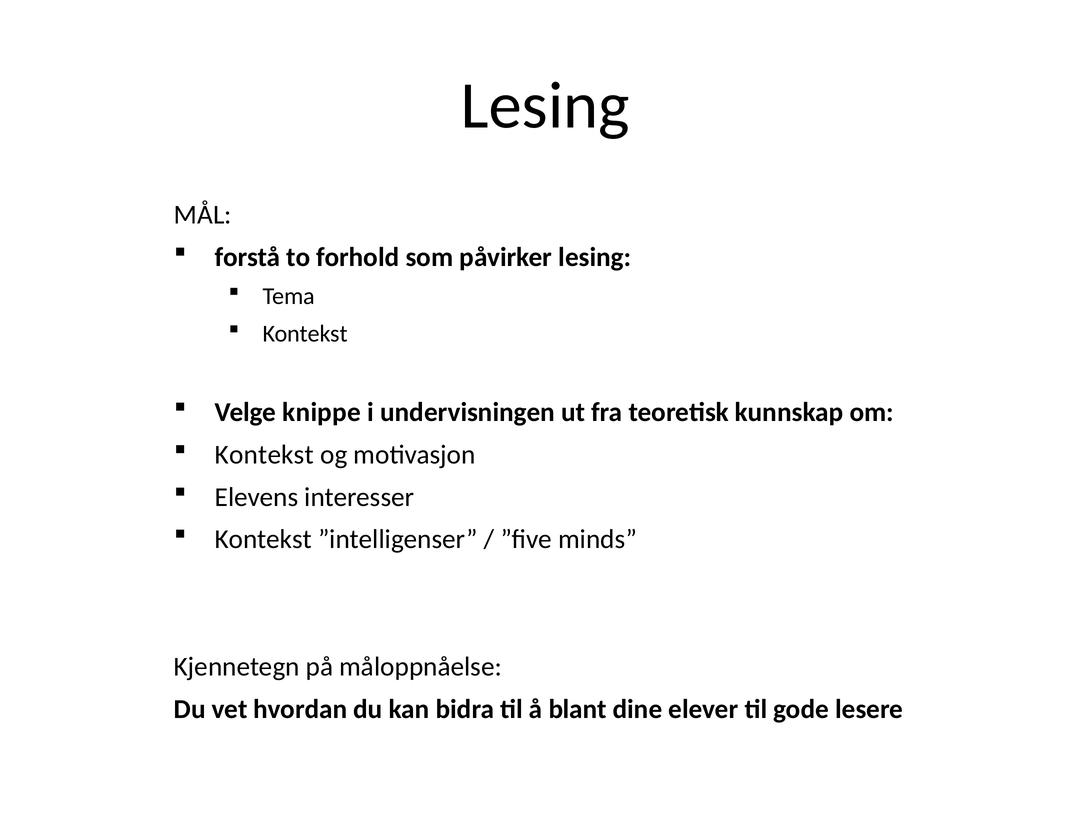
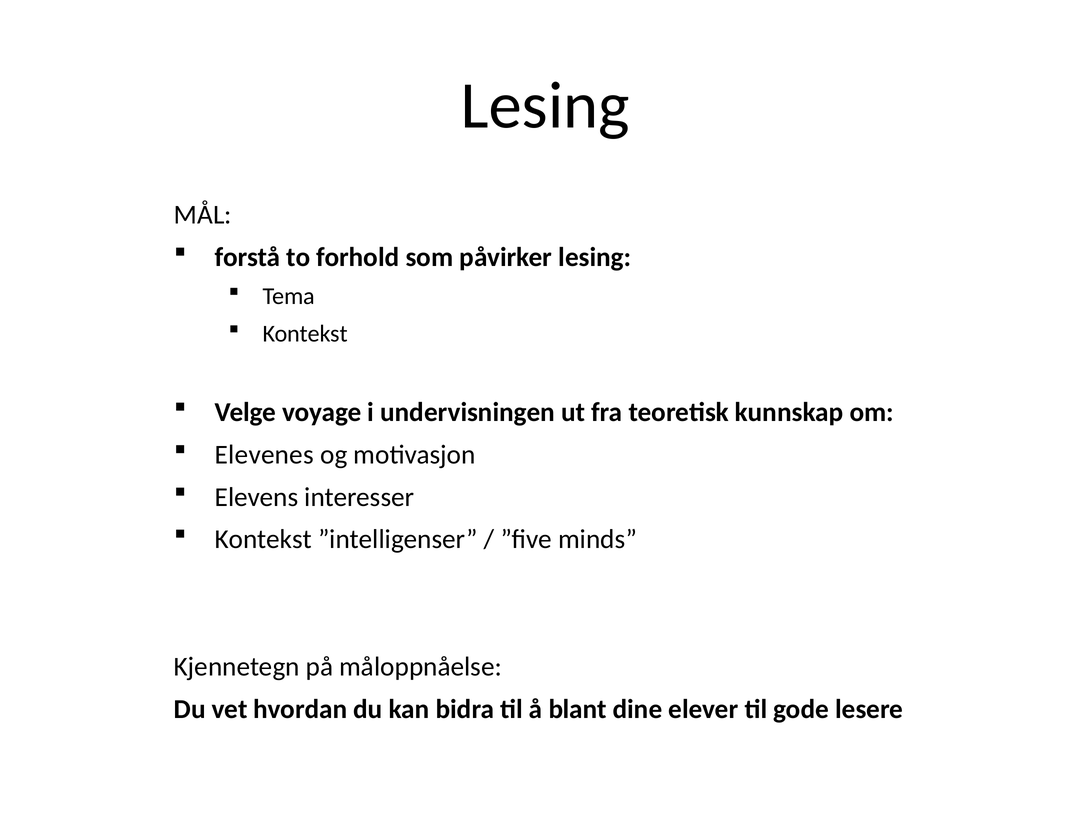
knippe: knippe -> voyage (322, 412)
Kontekst: Kontekst -> Elevenes (264, 455)
